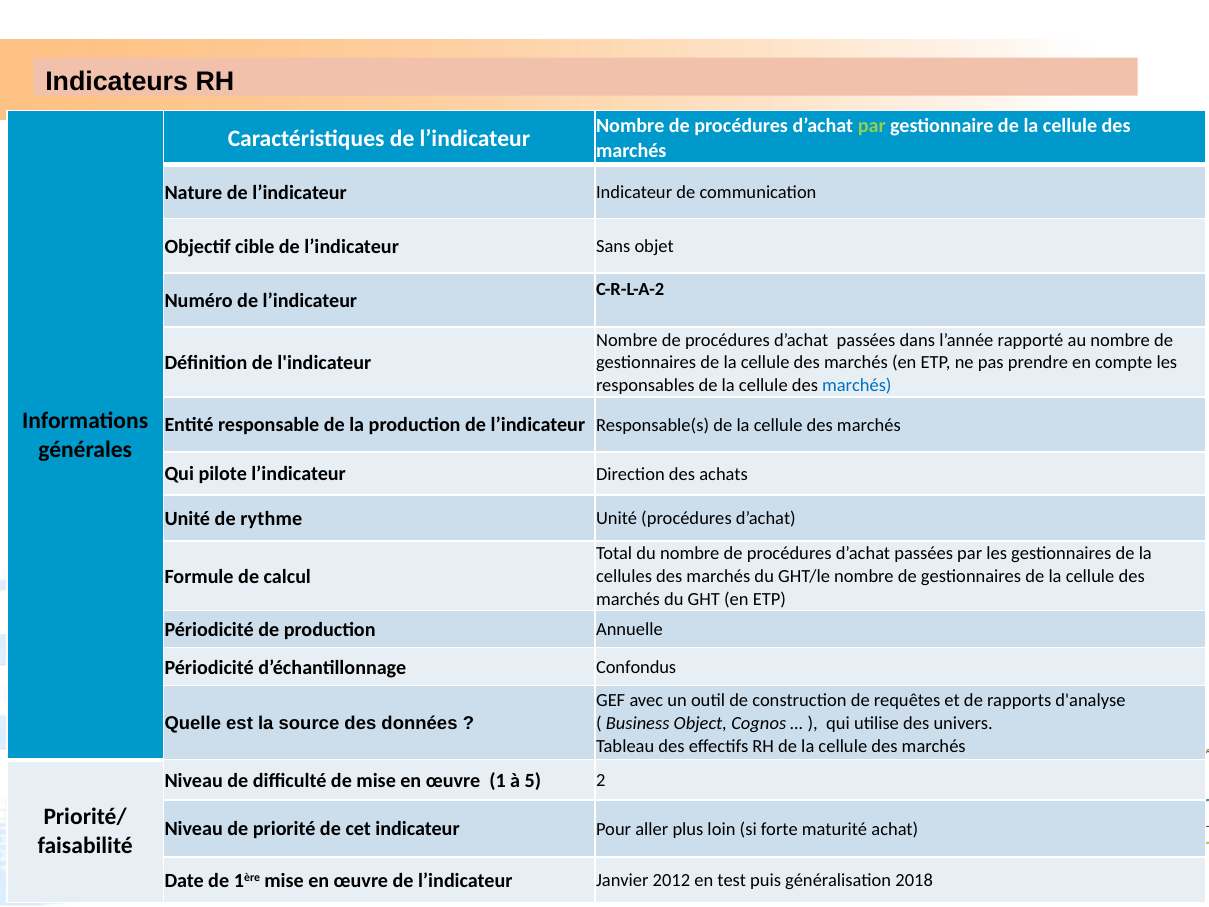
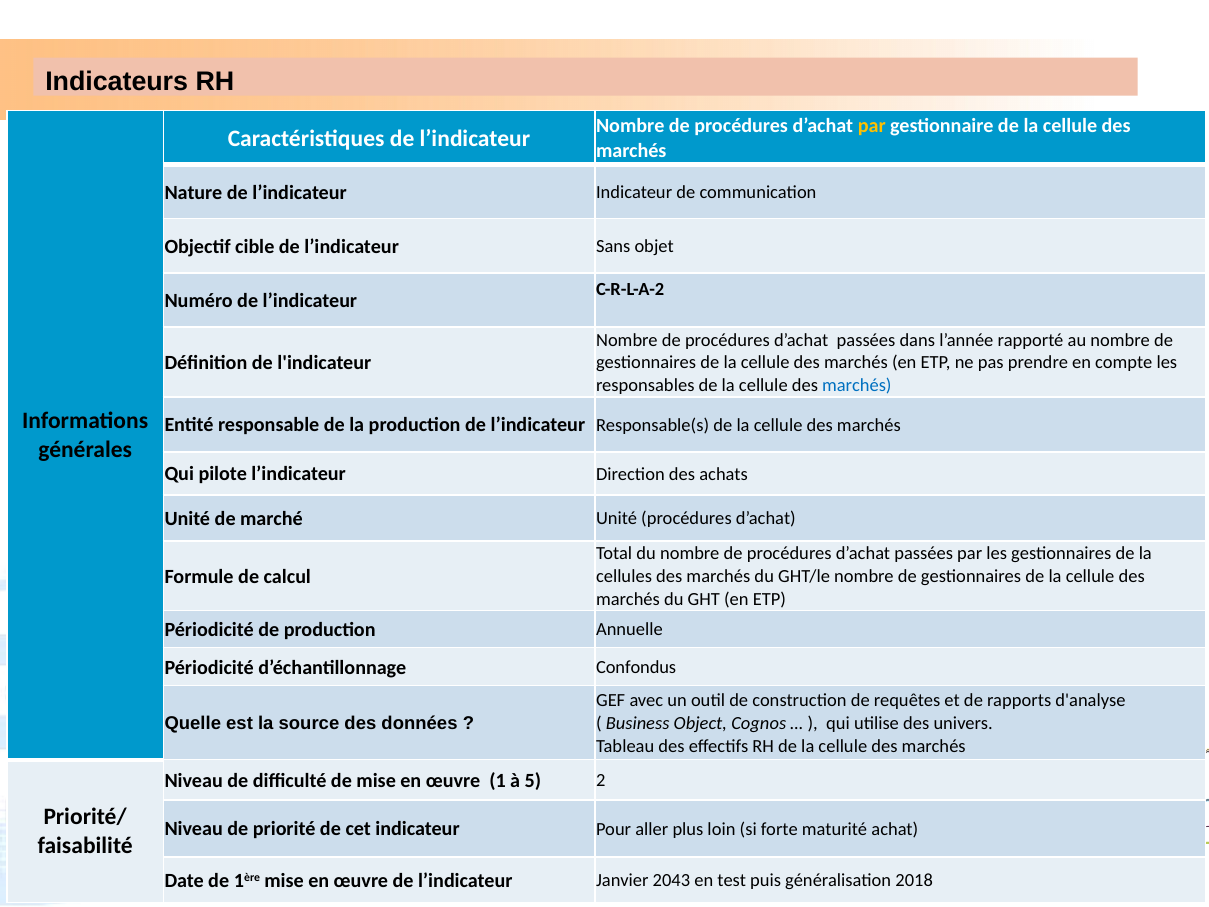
par colour: light green -> yellow (872, 126)
rythme: rythme -> marché (271, 519)
2012: 2012 -> 2043 (671, 880)
